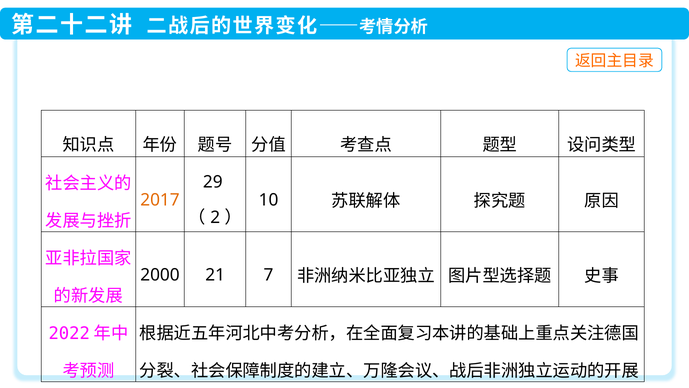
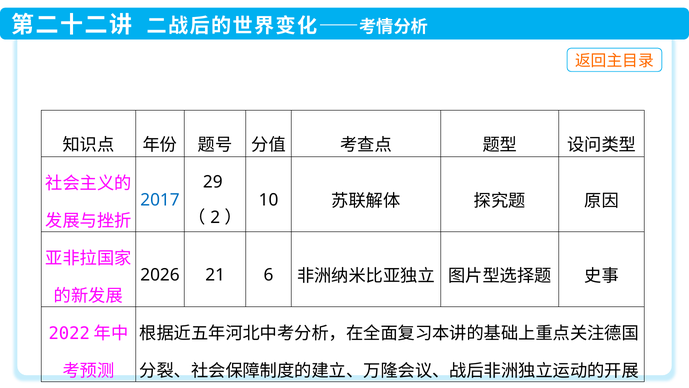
2017 colour: orange -> blue (160, 200)
2000: 2000 -> 2026 (160, 275)
7: 7 -> 6 (269, 275)
